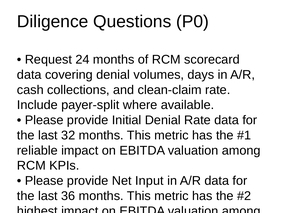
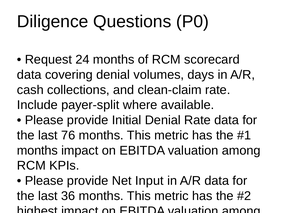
32: 32 -> 76 (68, 135)
reliable: reliable -> months (37, 150)
